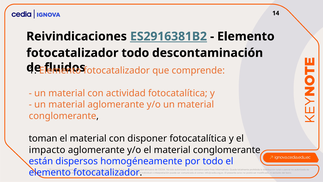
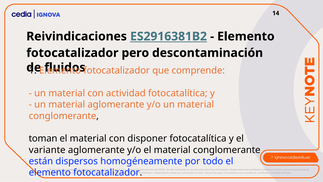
fotocatalizador todo: todo -> pero (135, 53)
impacto: impacto -> variante (47, 150)
